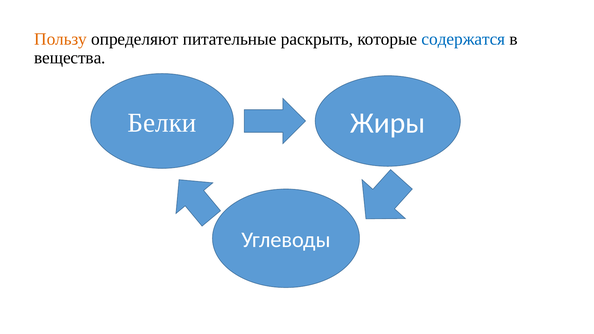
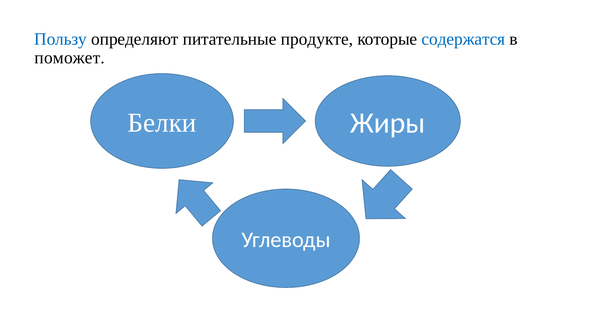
Пользу colour: orange -> blue (61, 39)
раскрыть: раскрыть -> продукте (317, 39)
вещества: вещества -> поможет (70, 58)
